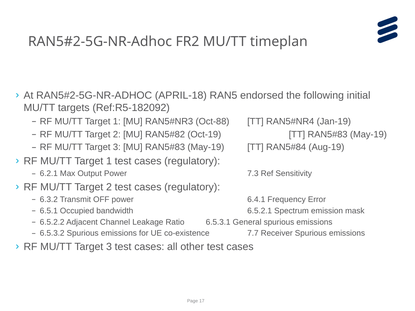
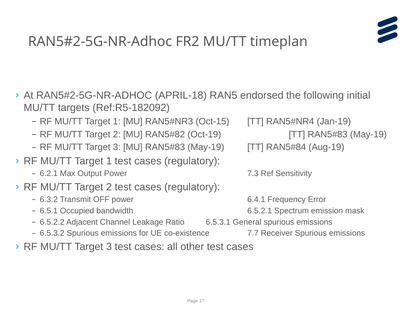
Oct-88: Oct-88 -> Oct-15 (213, 122)
